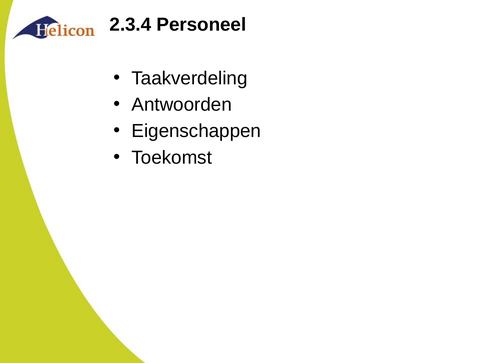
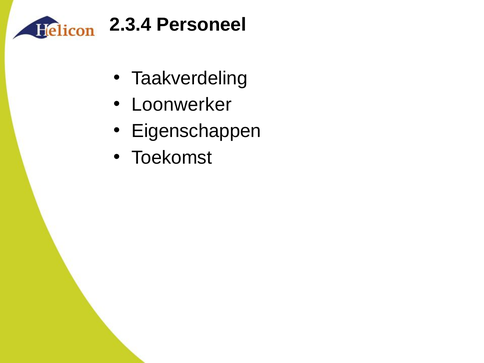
Antwoorden: Antwoorden -> Loonwerker (182, 105)
